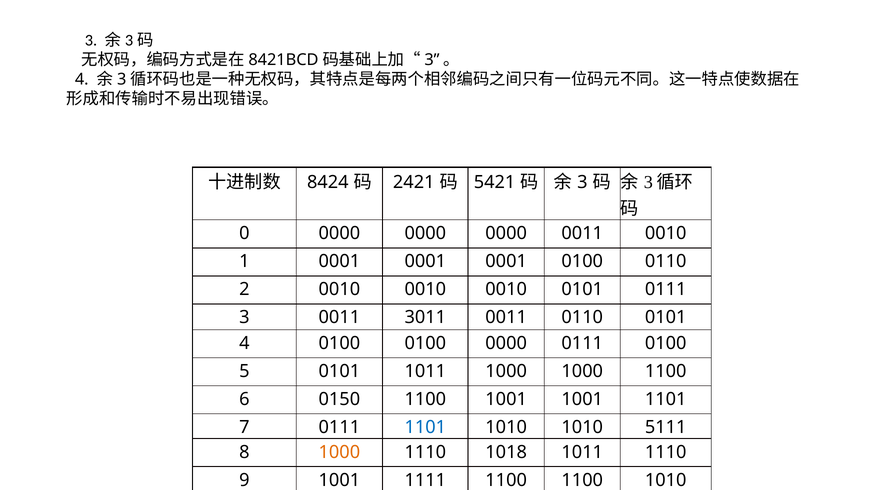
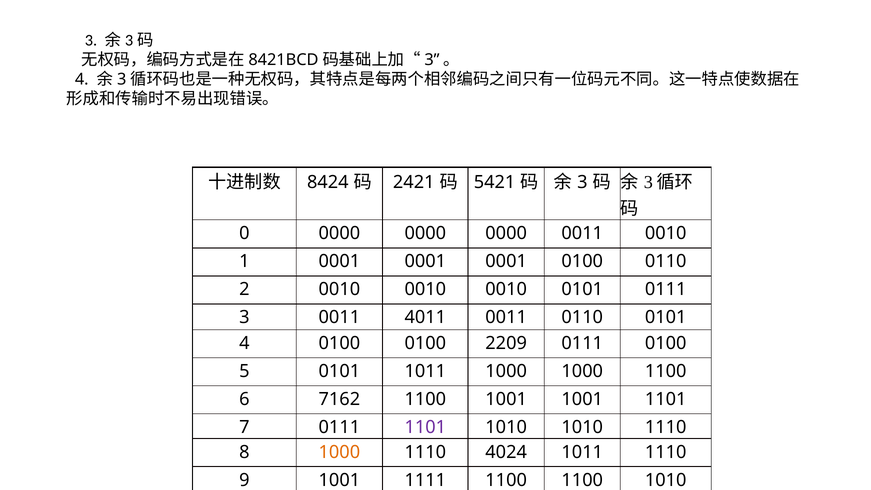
3011: 3011 -> 4011 (425, 317)
0100 0000: 0000 -> 2209 (506, 343)
0150: 0150 -> 7162 (339, 399)
1101 colour: blue -> purple (425, 427)
1010 5111: 5111 -> 1110 (666, 427)
1018: 1018 -> 4024 (506, 452)
